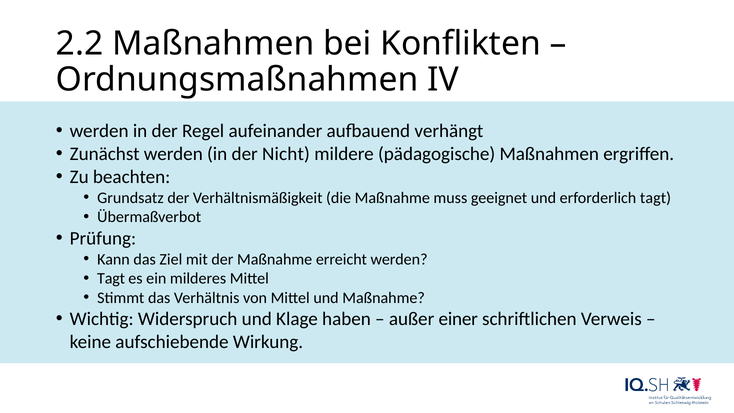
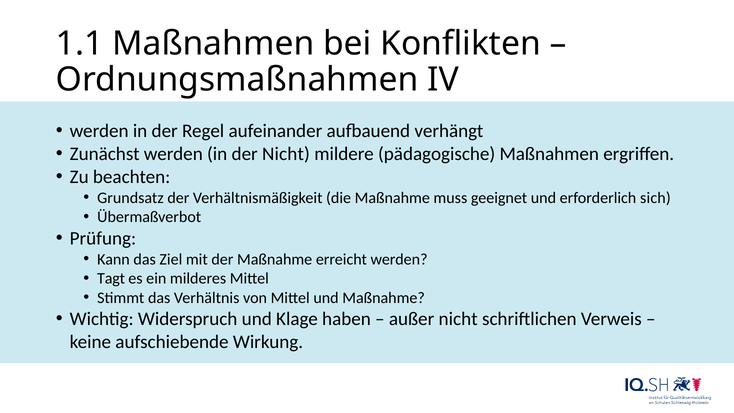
2.2: 2.2 -> 1.1 (80, 43)
erforderlich tagt: tagt -> sich (655, 198)
außer einer: einer -> nicht (458, 319)
